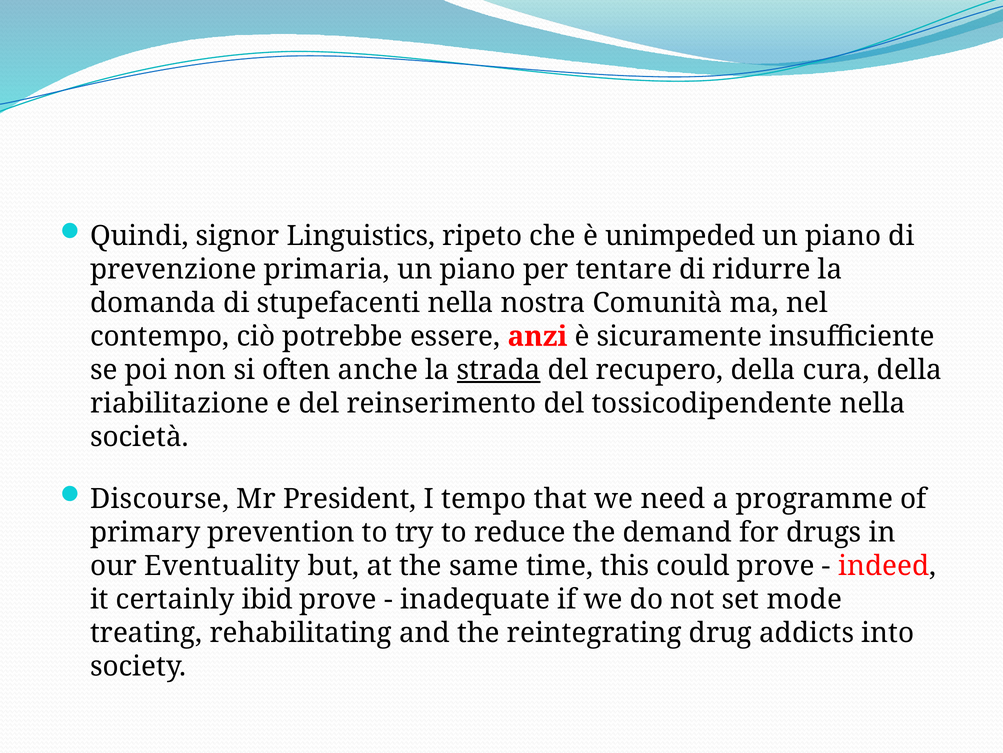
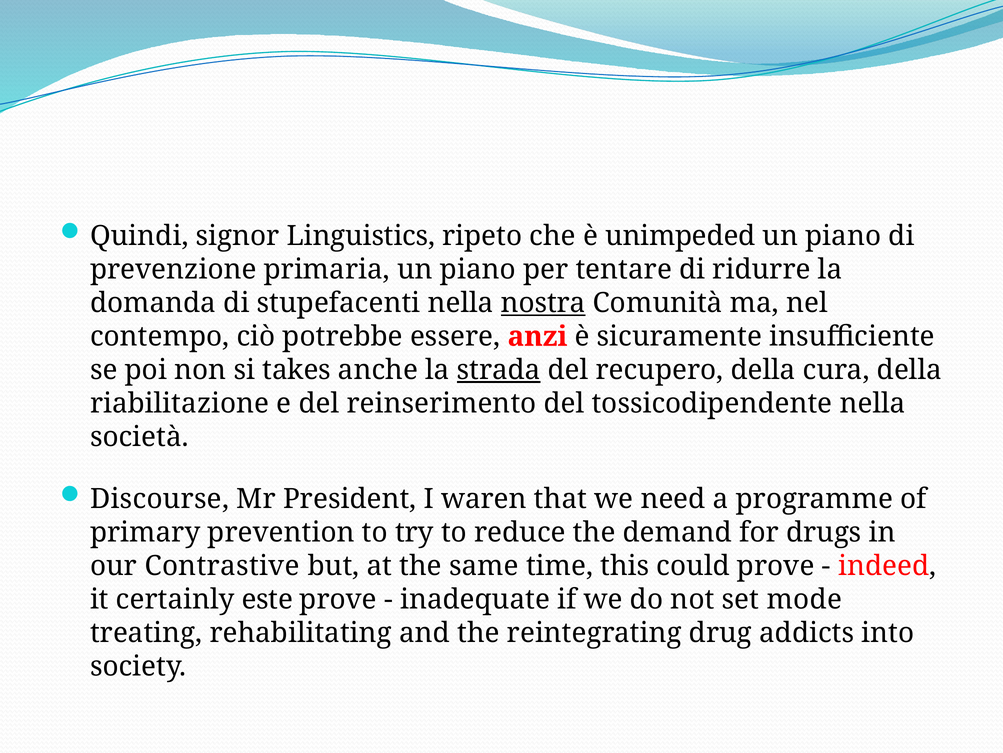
nostra underline: none -> present (543, 303)
often: often -> takes (297, 370)
tempo: tempo -> waren (484, 498)
Eventuality: Eventuality -> Contrastive (222, 565)
ibid: ibid -> este (267, 599)
